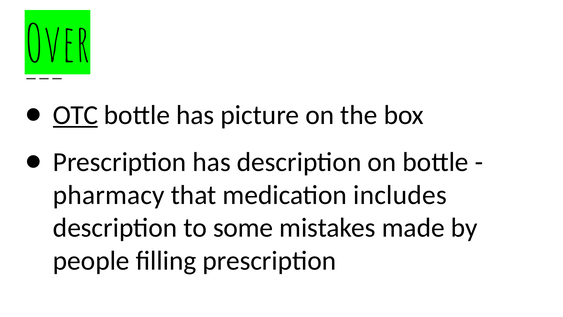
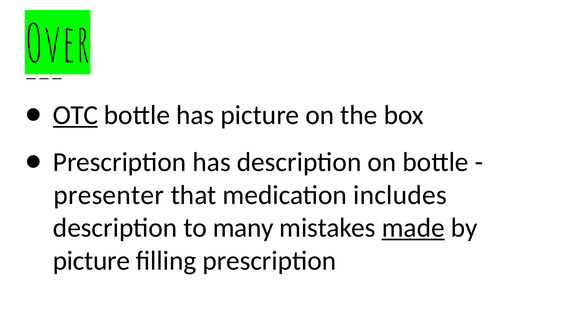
pharmacy: pharmacy -> presenter (109, 195)
some: some -> many (243, 228)
made underline: none -> present (413, 228)
people: people -> picture (91, 260)
